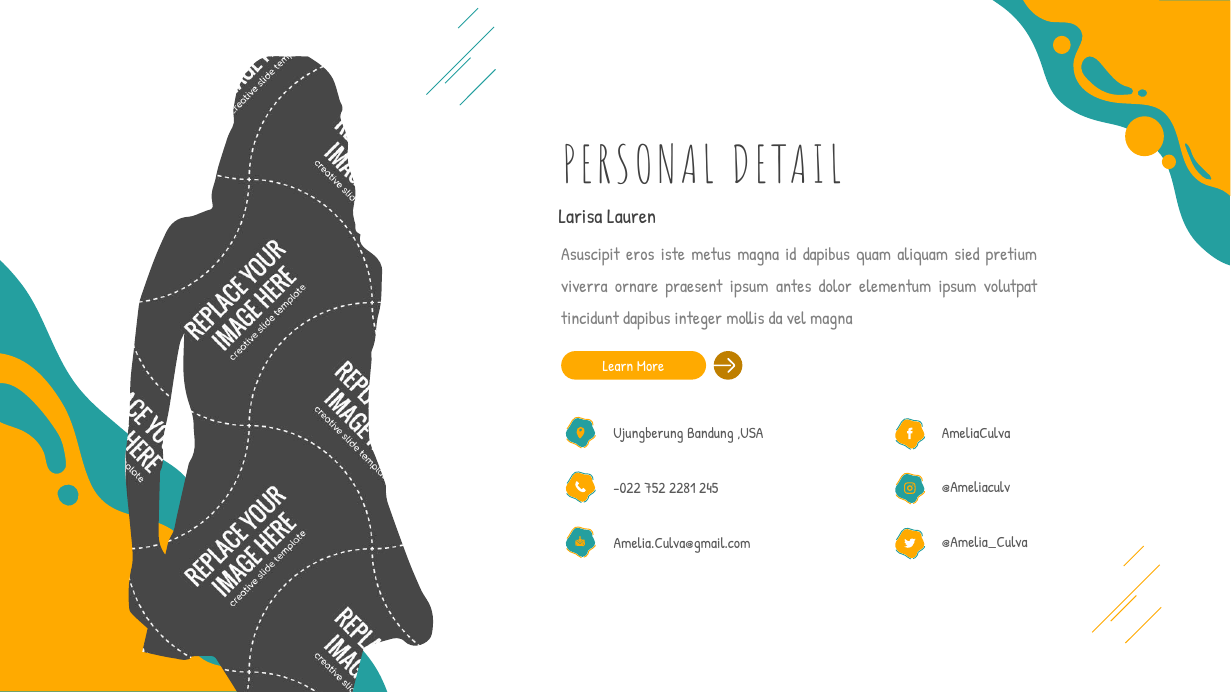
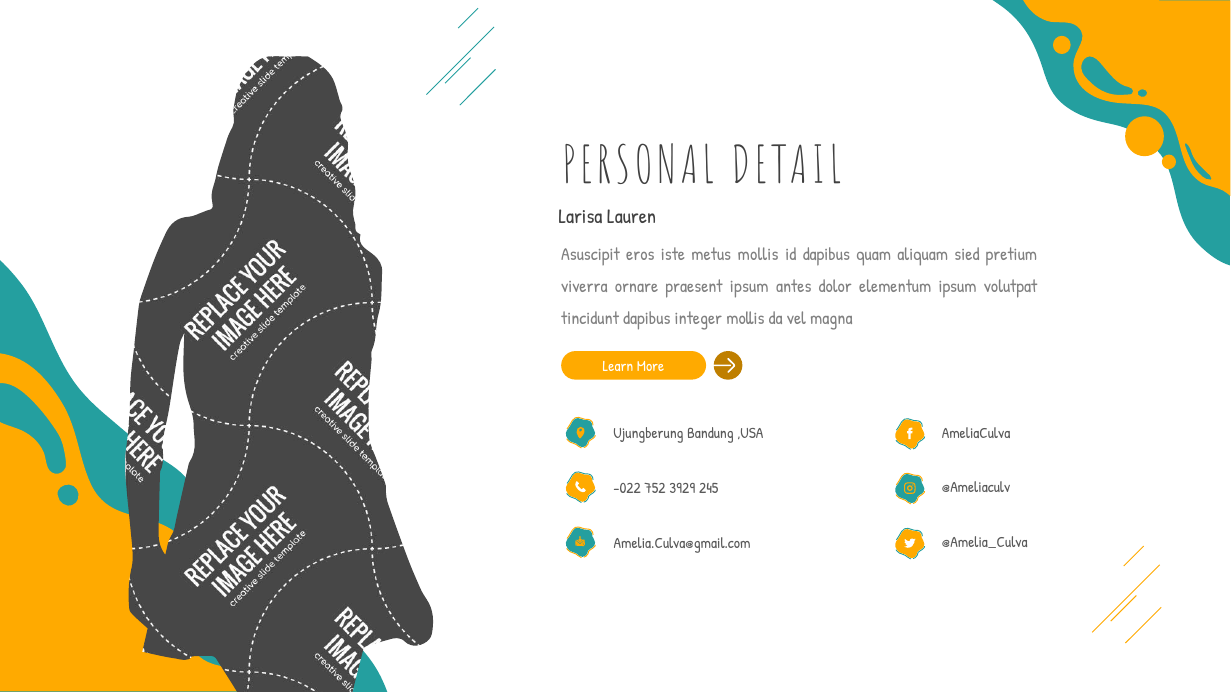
metus magna: magna -> mollis (758, 255)
2281: 2281 -> 3929 (682, 488)
